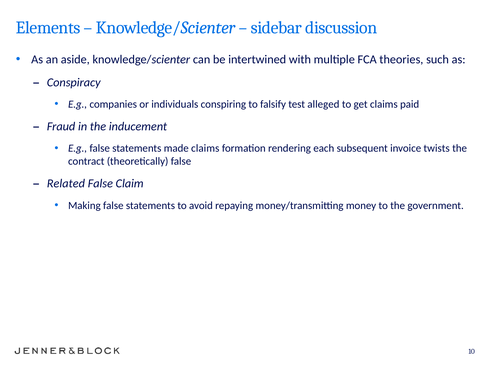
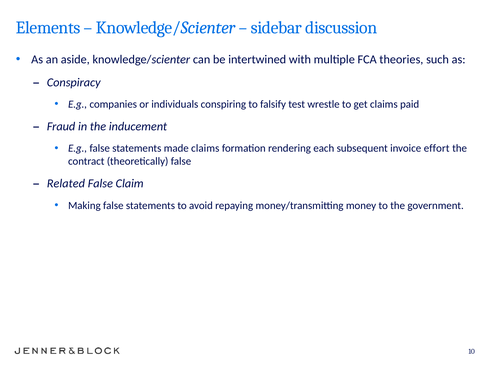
alleged: alleged -> wrestle (323, 104)
twists: twists -> effort (437, 148)
